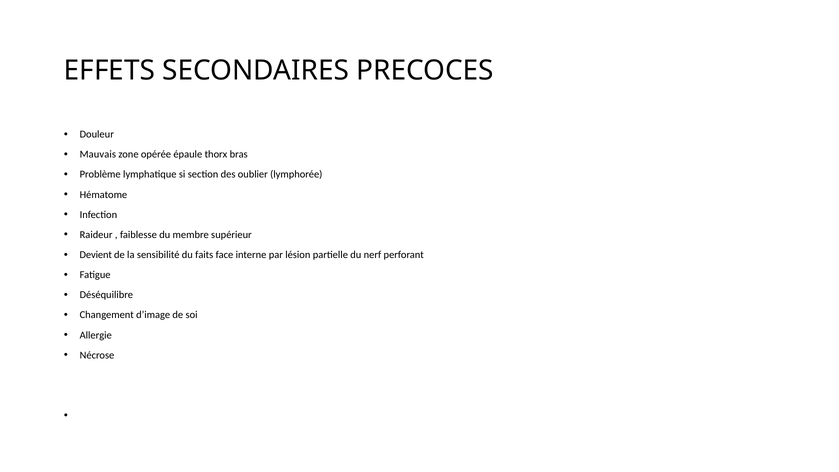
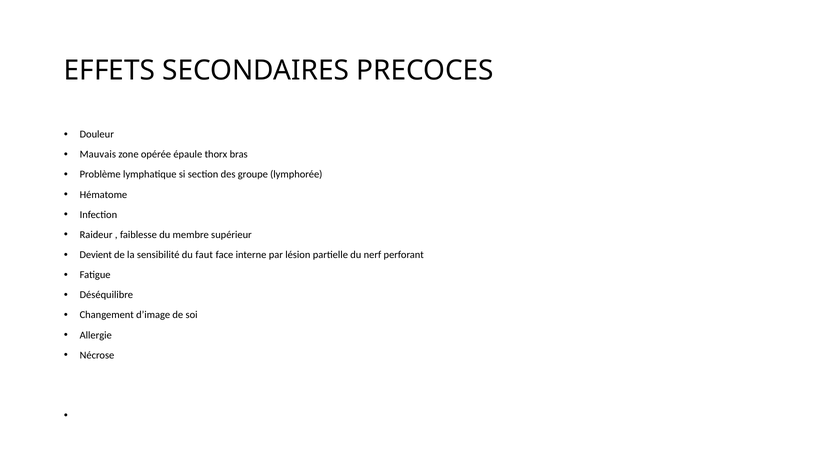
oublier: oublier -> groupe (253, 175)
faits: faits -> faut (204, 255)
